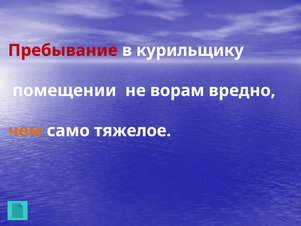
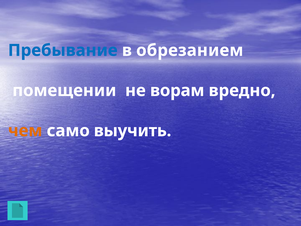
Пребывание colour: red -> blue (63, 50)
курильщику: курильщику -> обрезанием (190, 50)
тяжелое: тяжелое -> выучить (133, 131)
